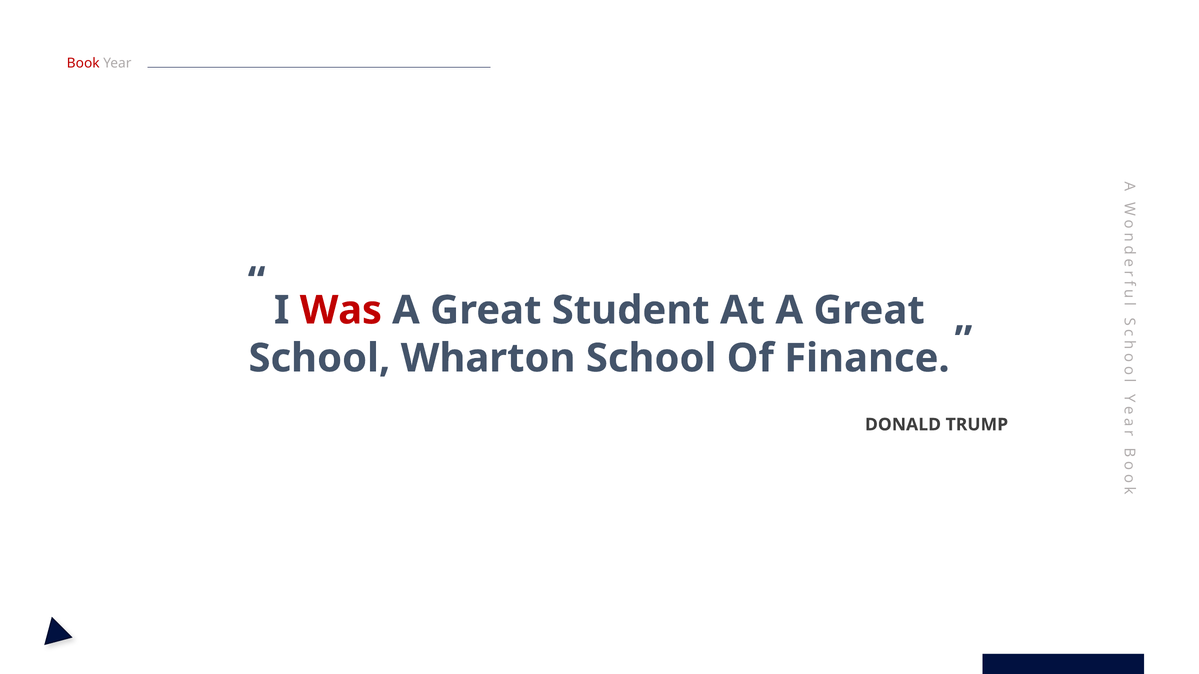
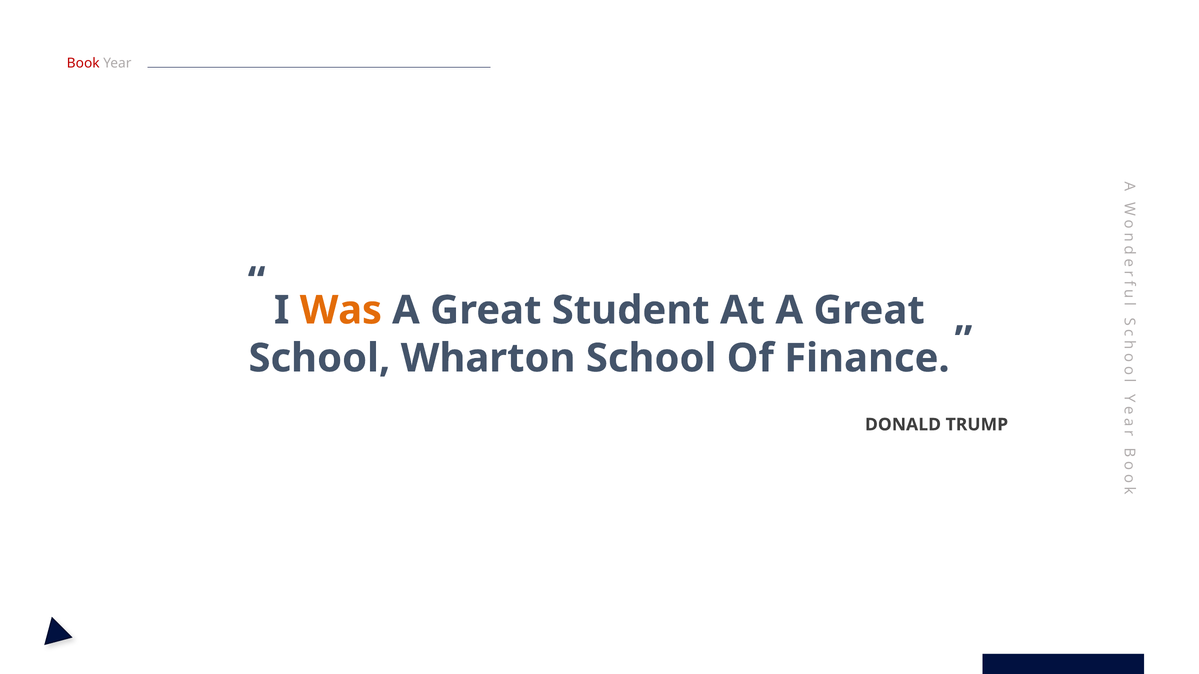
Was colour: red -> orange (341, 311)
